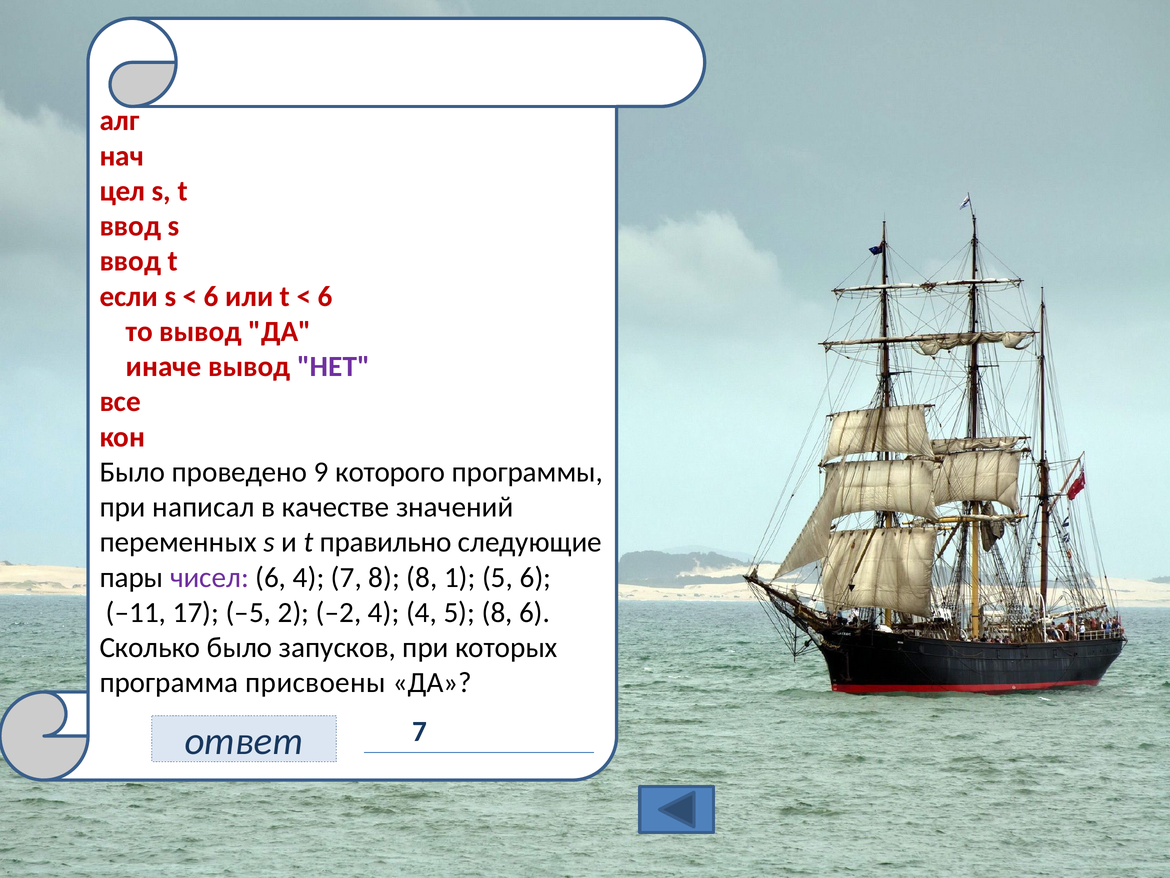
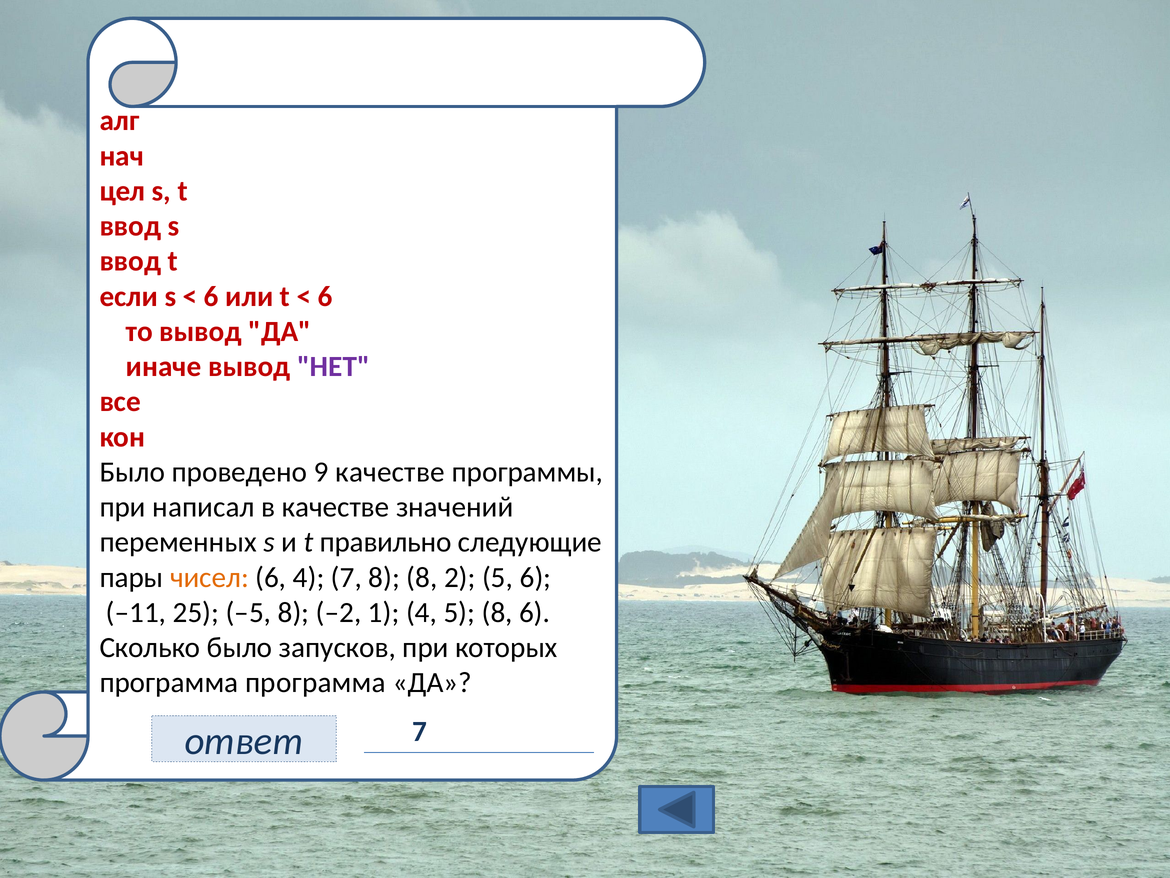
9 которого: которого -> качестве (390, 472)
чисел colour: purple -> orange (209, 577)
1: 1 -> 2 (460, 577)
17: 17 -> 25 (196, 612)
–5 2: 2 -> 8 (294, 612)
–2 4: 4 -> 1 (384, 612)
программа присвоены: присвоены -> программа (316, 682)
